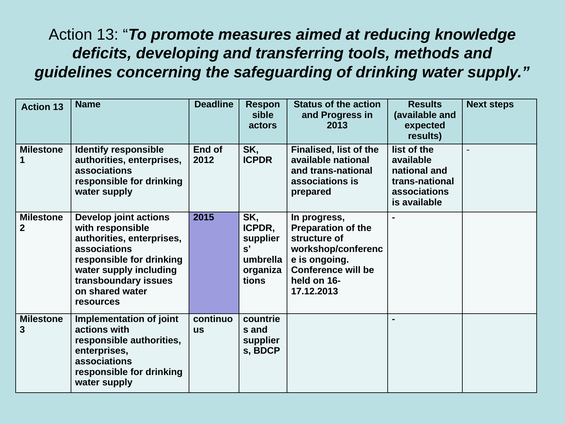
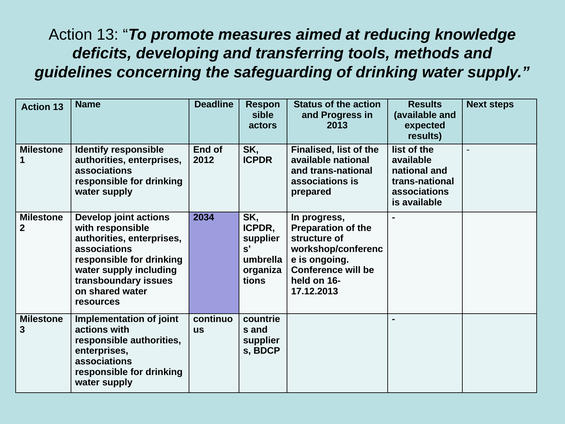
2015: 2015 -> 2034 (204, 217)
